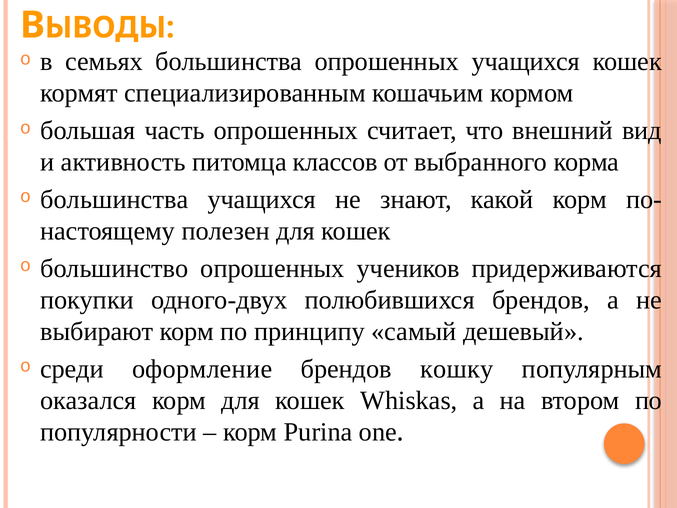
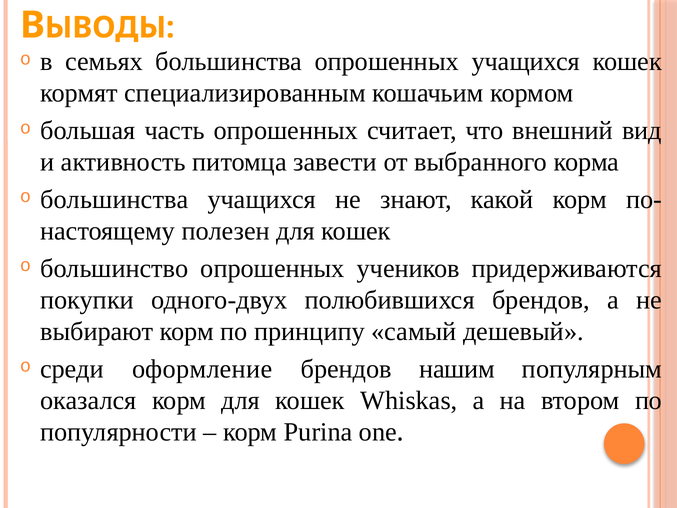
классов: классов -> завести (335, 162)
кошку: кошку -> нашим (457, 369)
